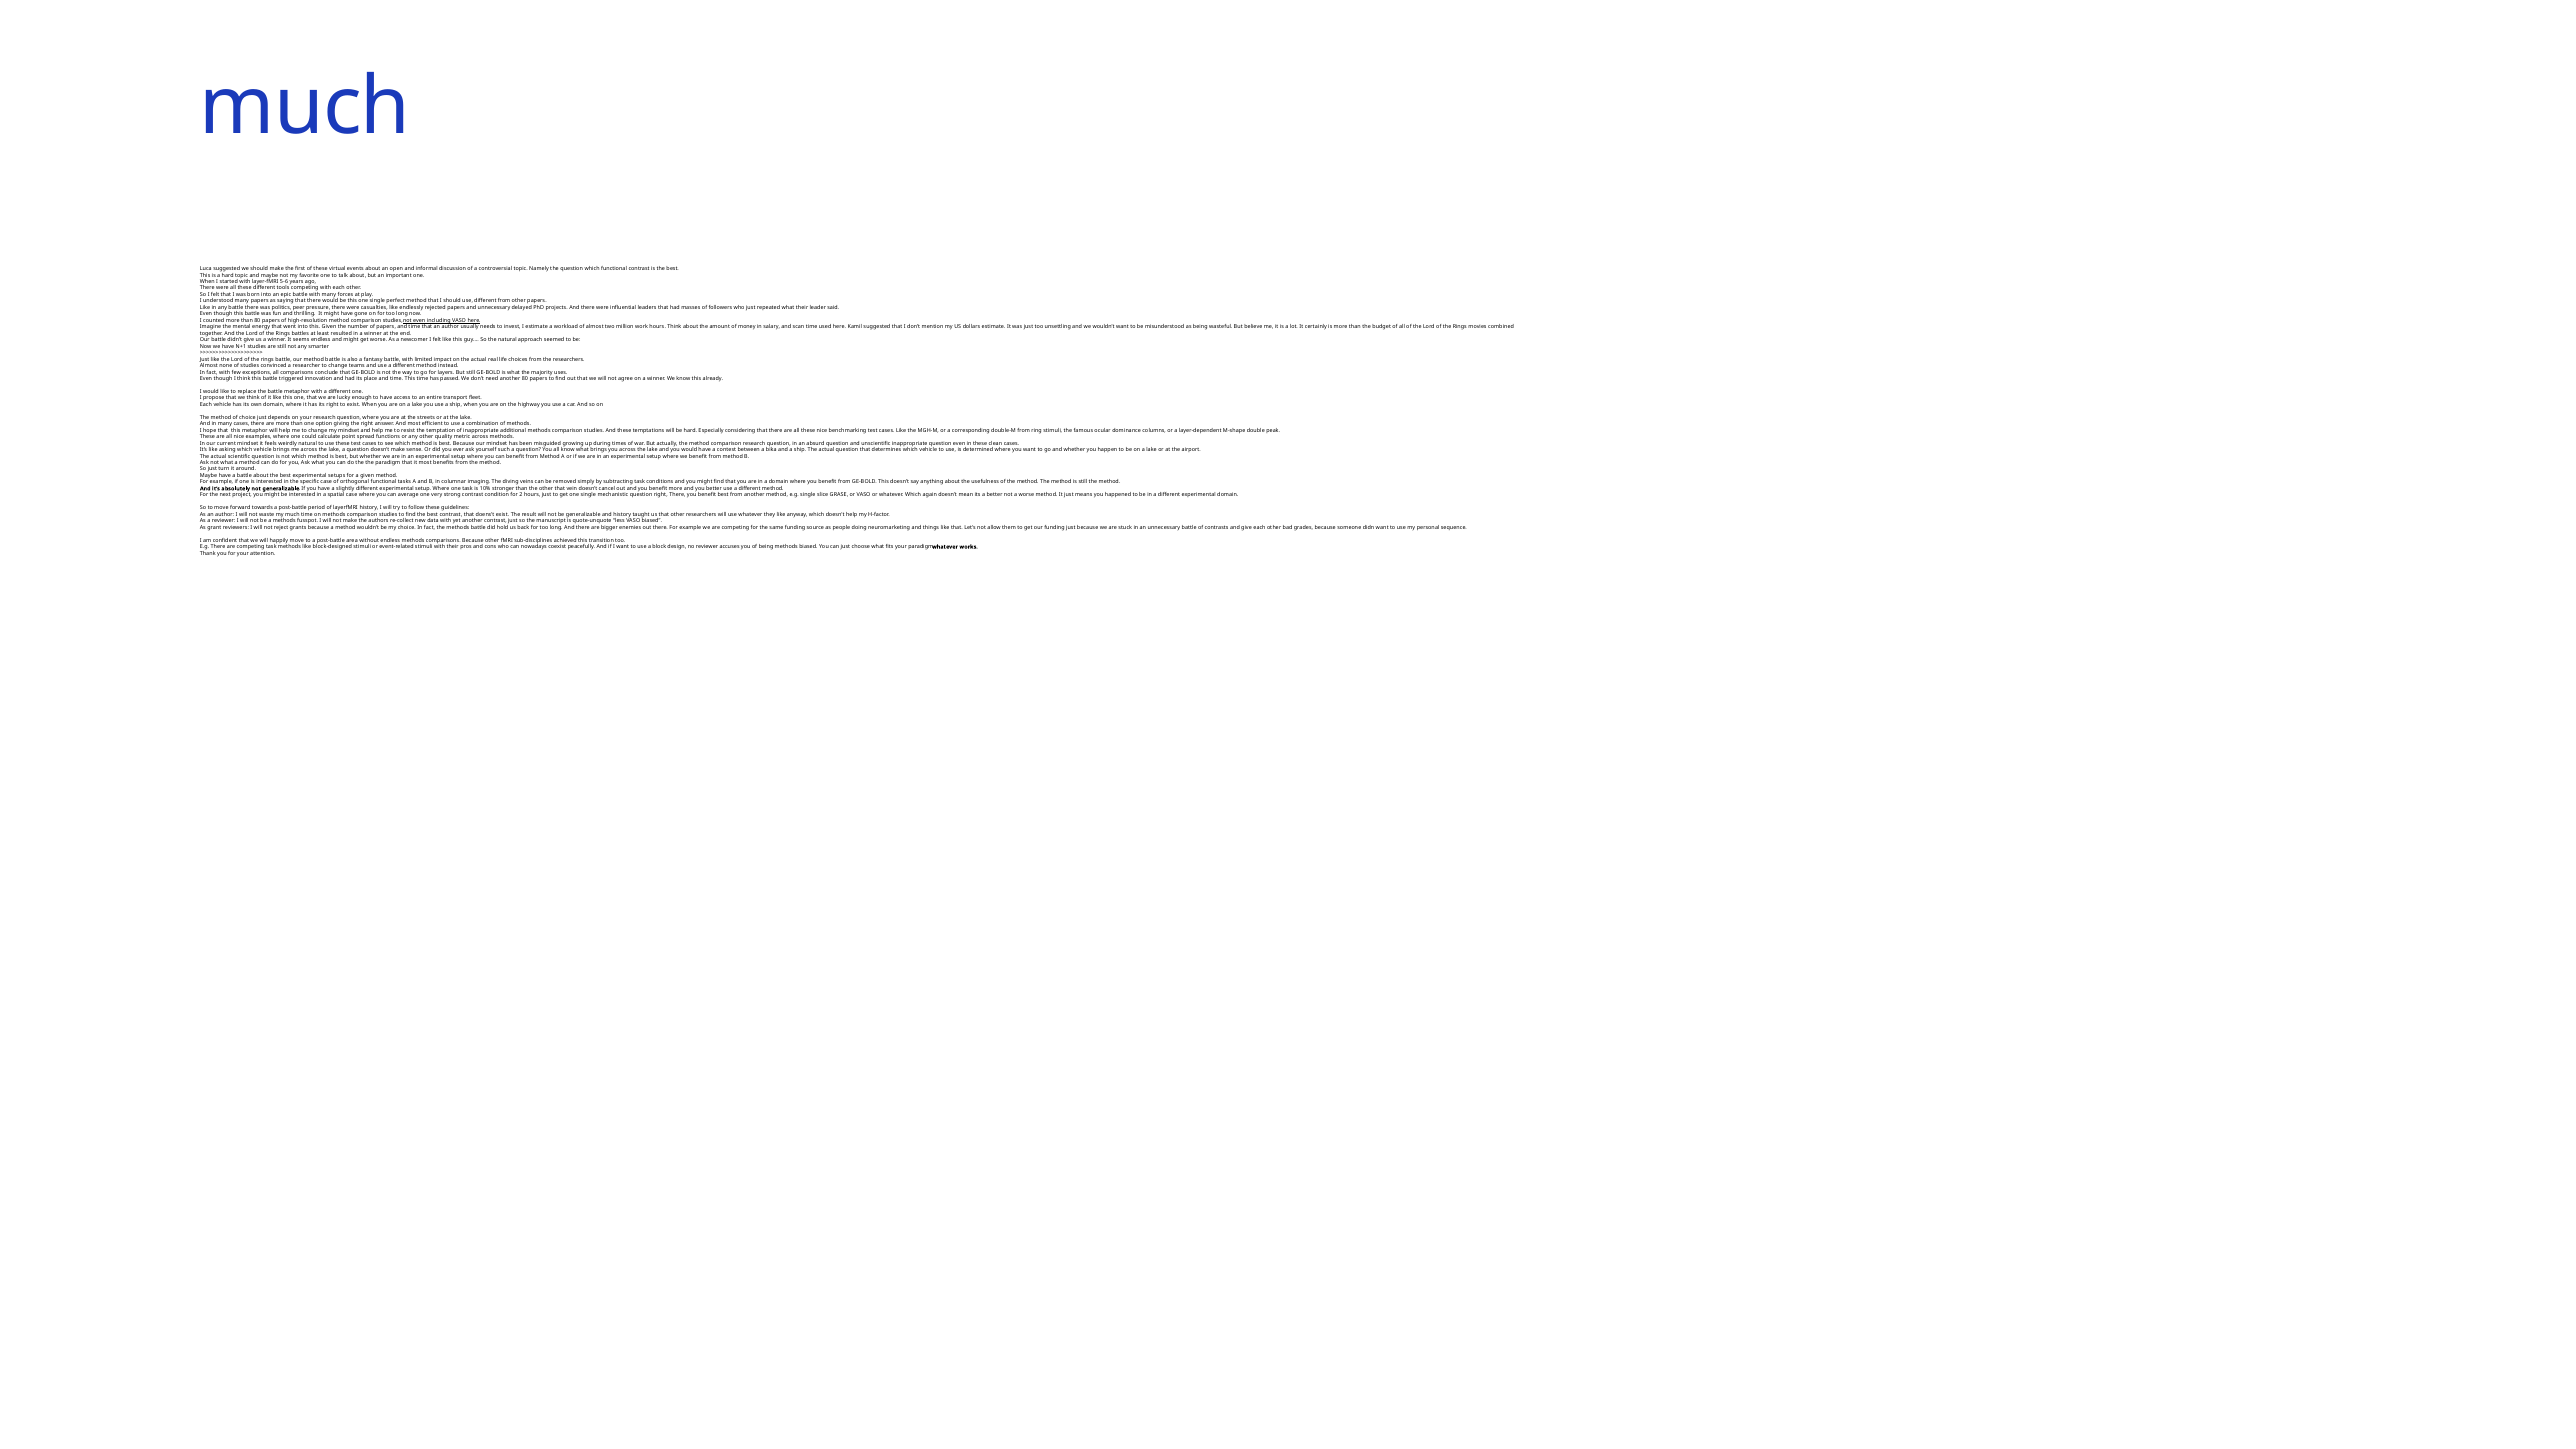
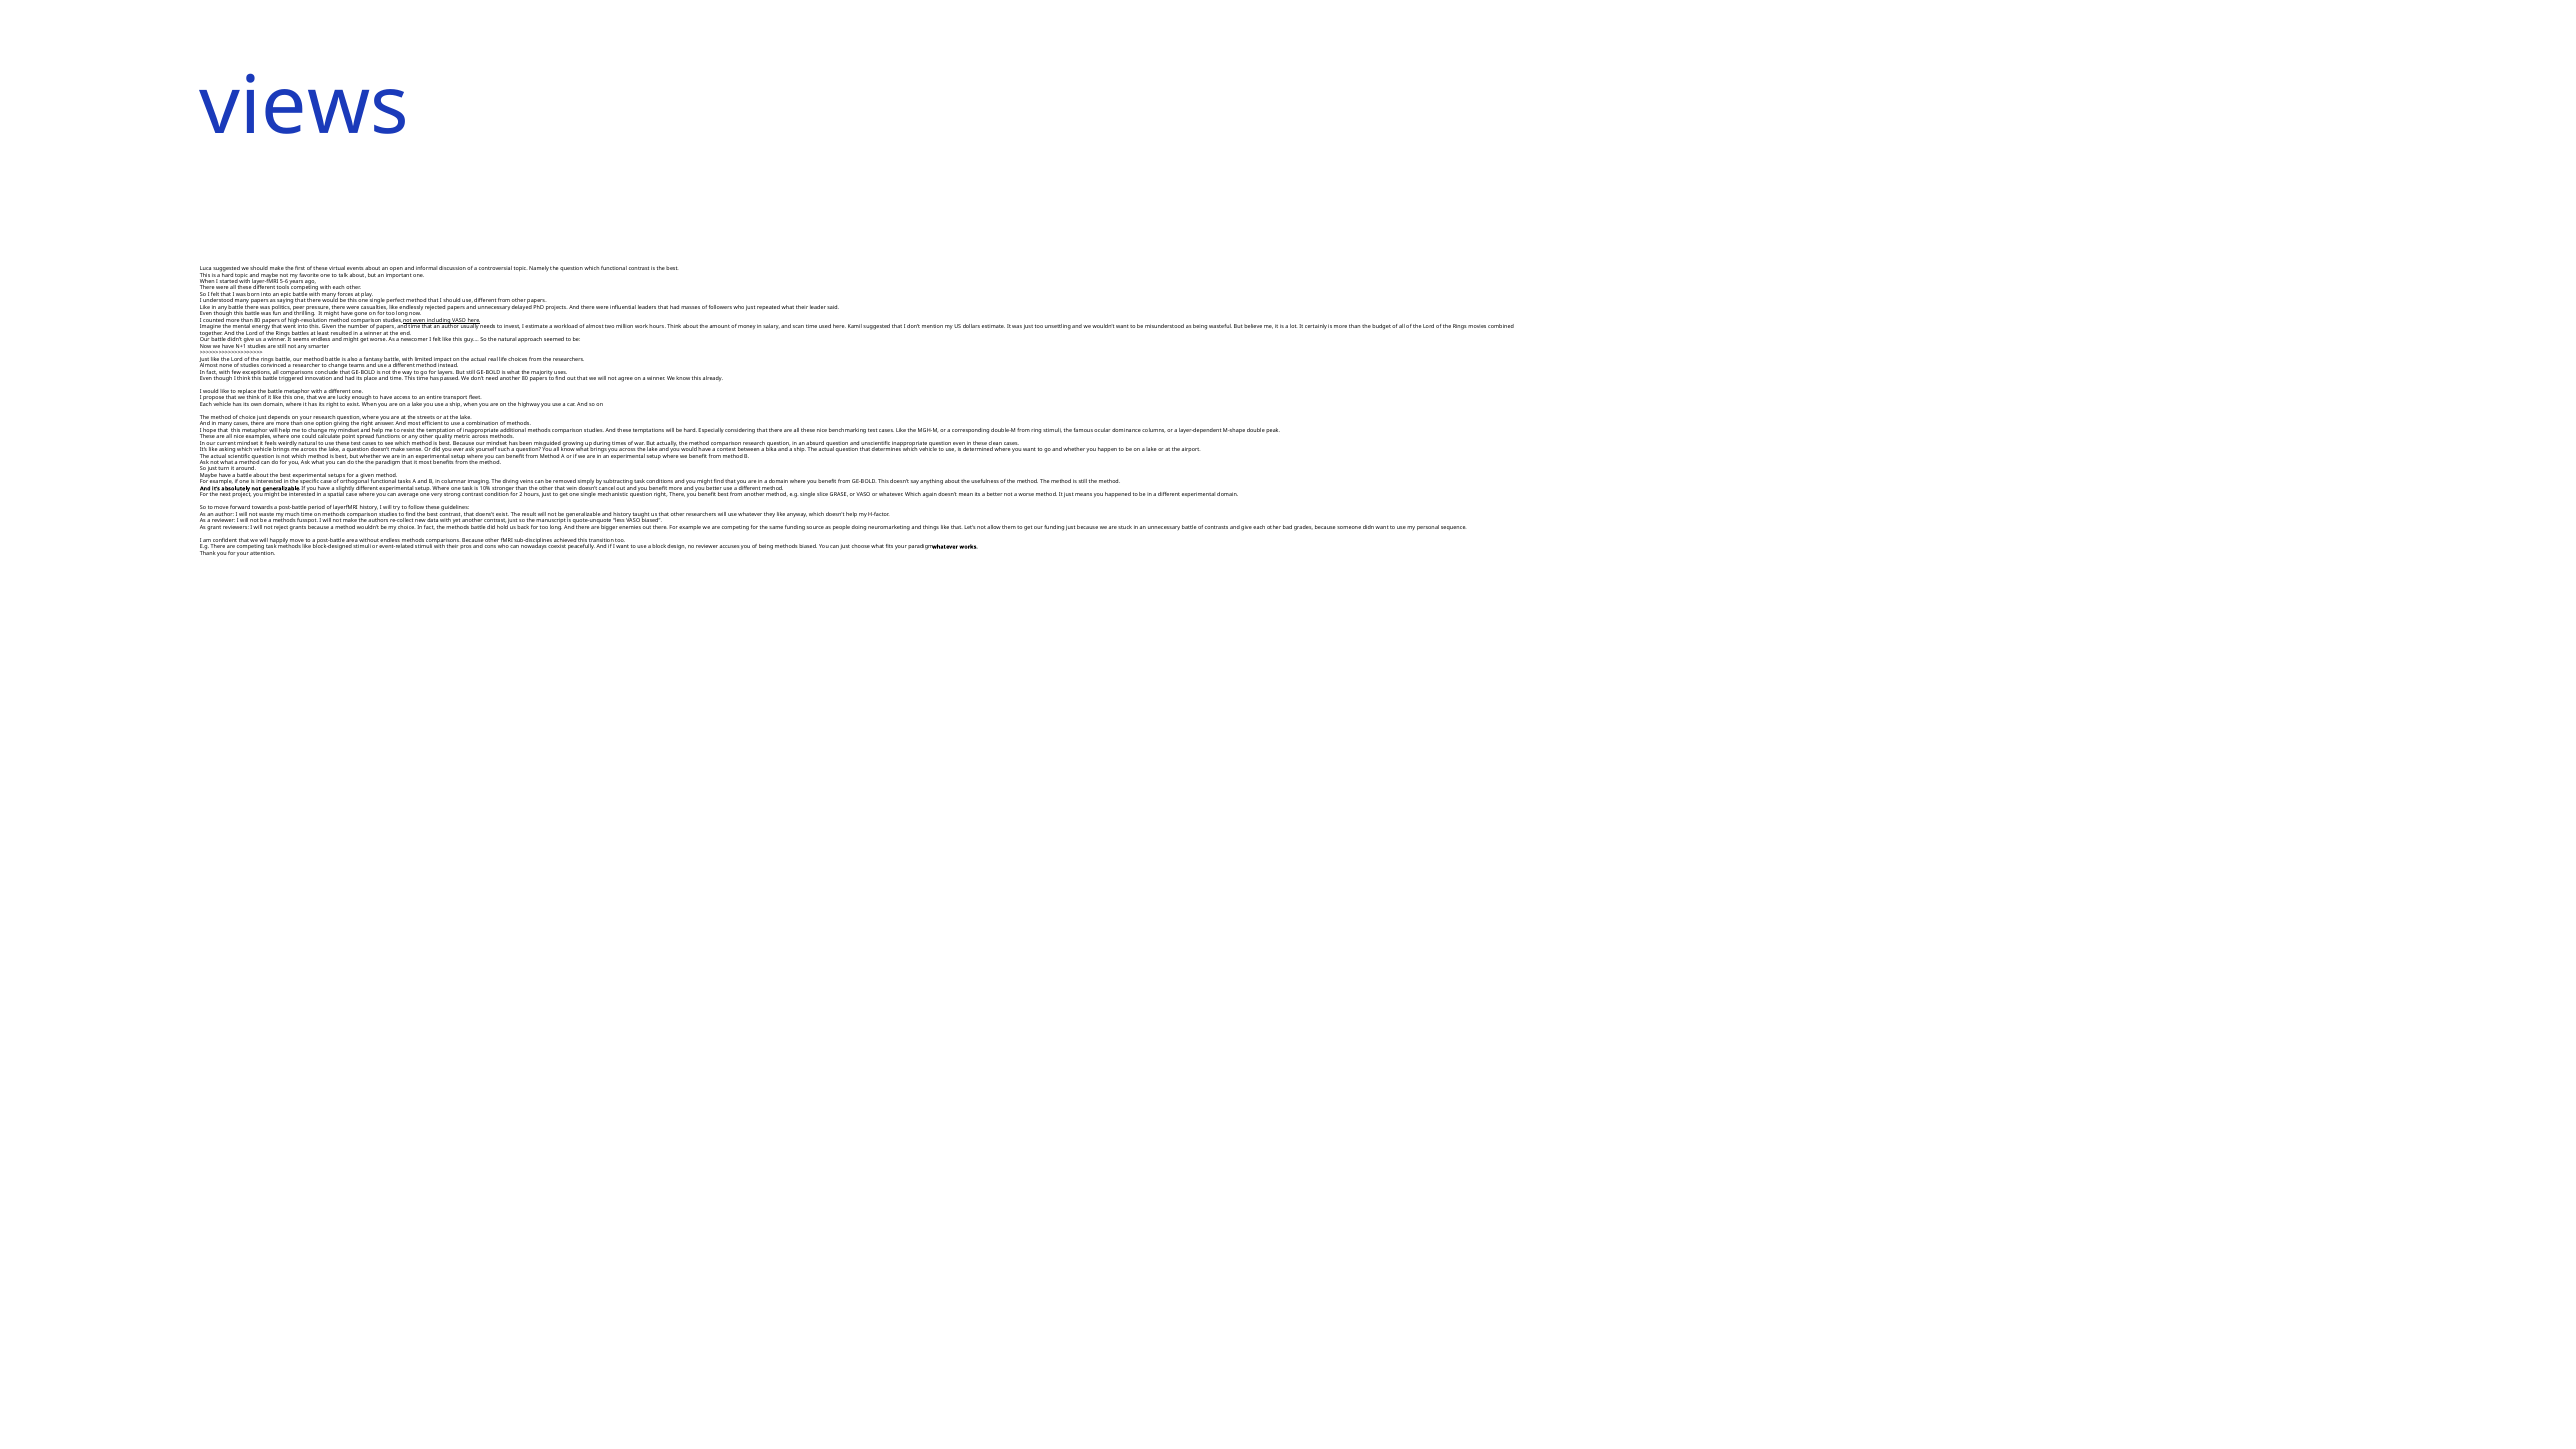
much: much -> views (305, 107)
